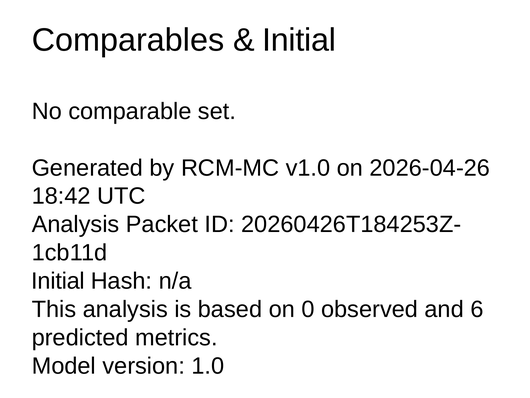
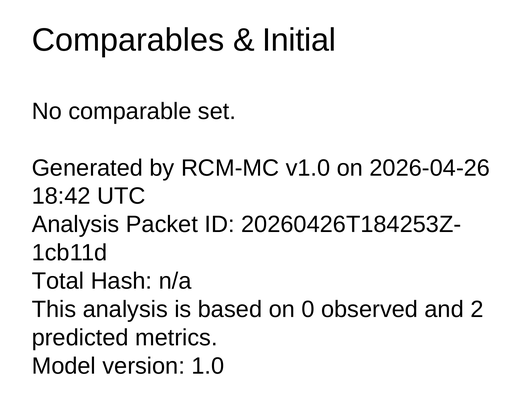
Initial: Initial -> Total (58, 281)
6: 6 -> 2 (477, 309)
